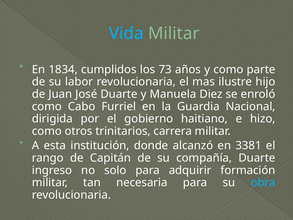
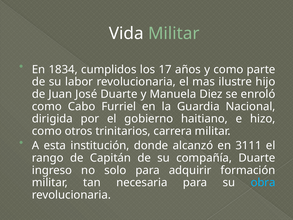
Vida colour: light blue -> white (126, 33)
73: 73 -> 17 (165, 69)
3381: 3381 -> 3111 (249, 145)
